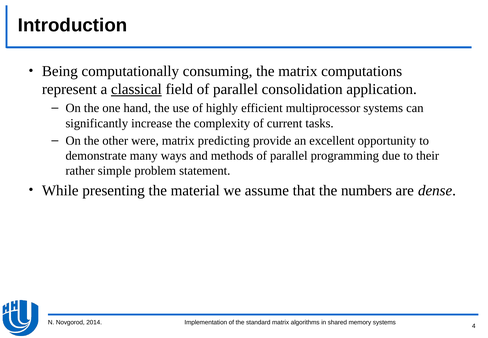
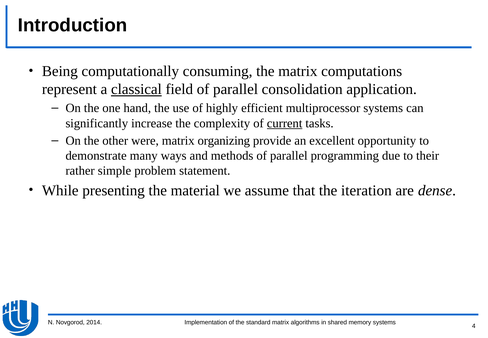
current underline: none -> present (285, 123)
predicting: predicting -> organizing (224, 141)
numbers: numbers -> iteration (366, 190)
